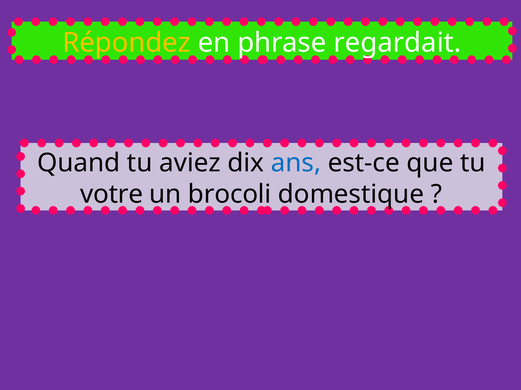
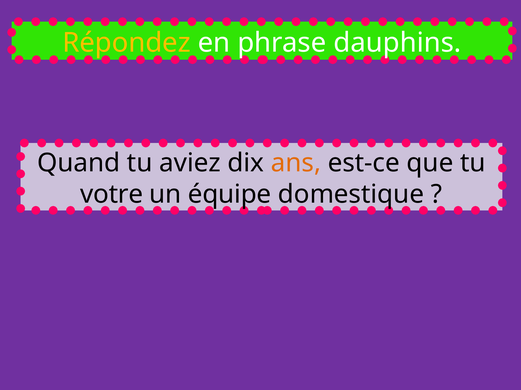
regardait: regardait -> dauphins (397, 43)
ans colour: blue -> orange (296, 163)
brocoli: brocoli -> équipe (230, 195)
